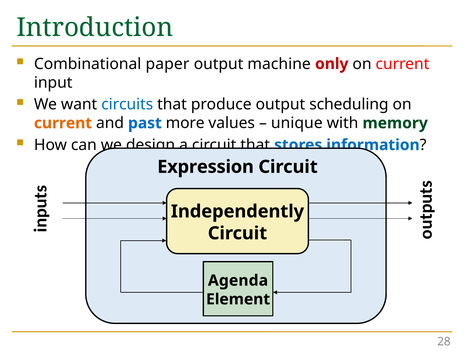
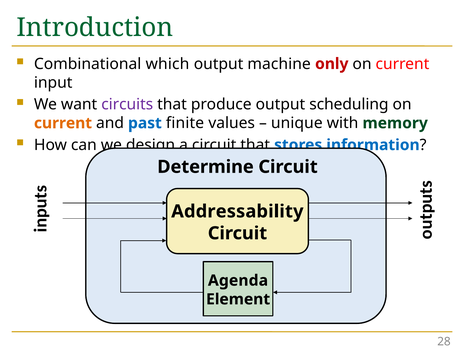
paper: paper -> which (167, 64)
circuits colour: blue -> purple (127, 104)
more: more -> finite (185, 123)
Expression: Expression -> Determine (205, 167)
Independently: Independently -> Addressability (237, 211)
